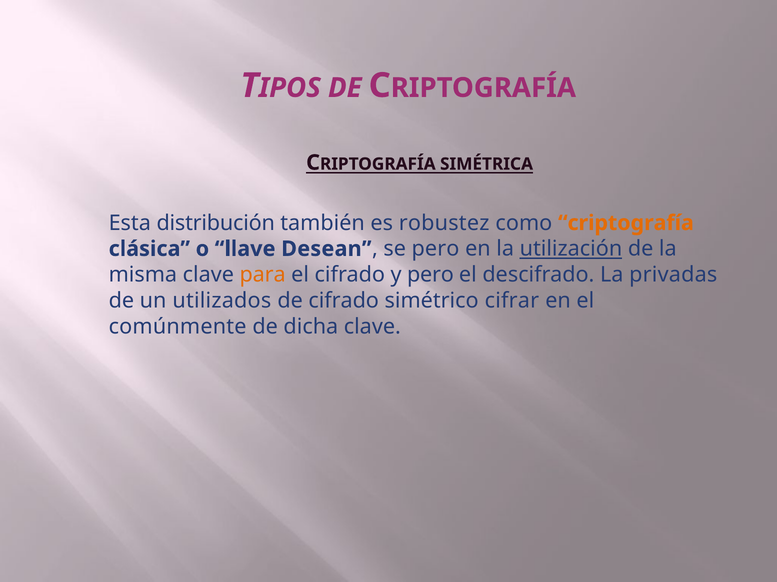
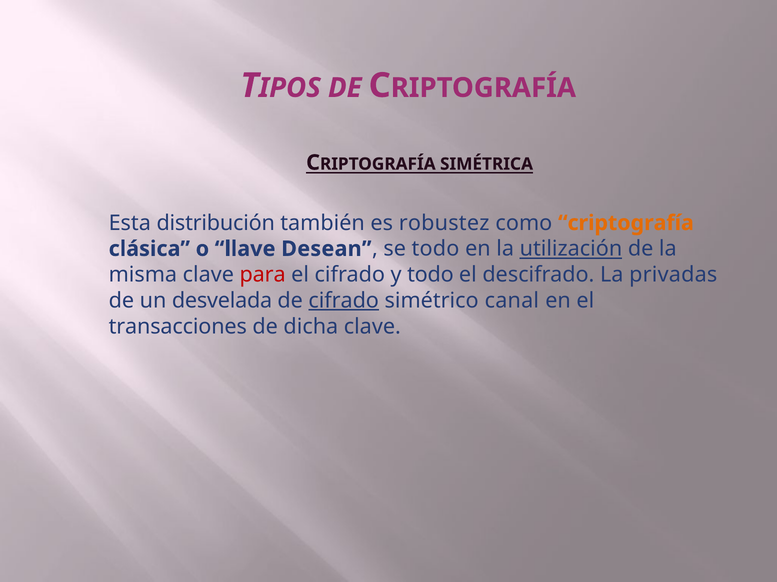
se pero: pero -> todo (435, 249)
para colour: orange -> red (263, 275)
y pero: pero -> todo (430, 275)
utilizados: utilizados -> desvelada (222, 301)
cifrado underline: none -> present (344, 301)
cifrar: cifrar -> canal (512, 301)
comúnmente: comúnmente -> transacciones (178, 327)
